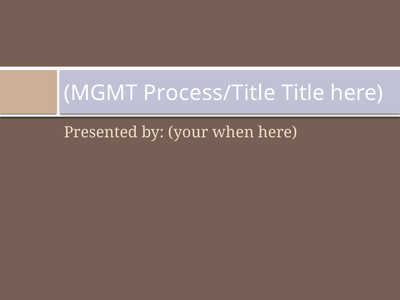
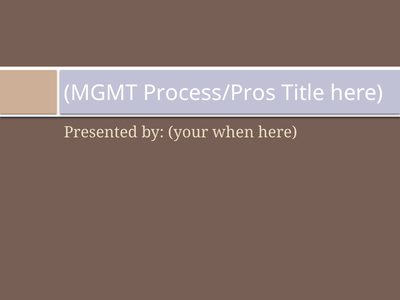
Process/Title: Process/Title -> Process/Pros (209, 93)
